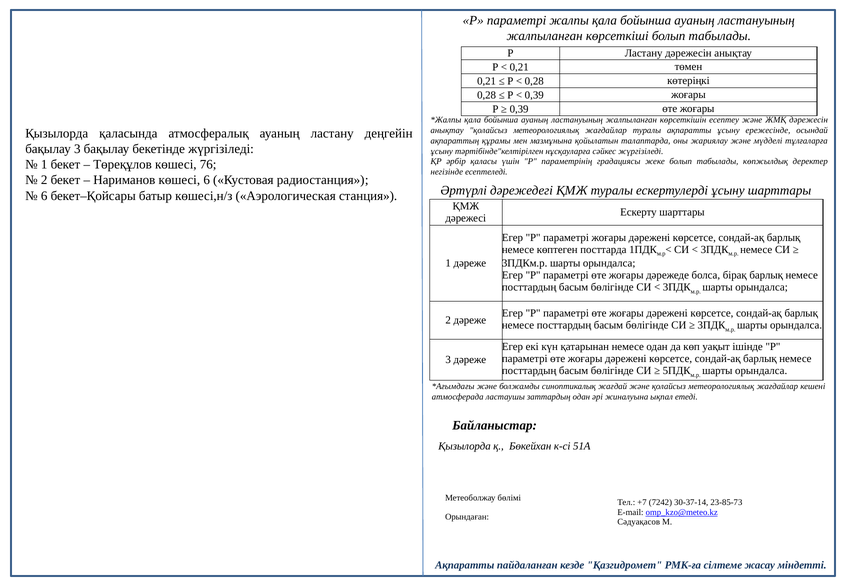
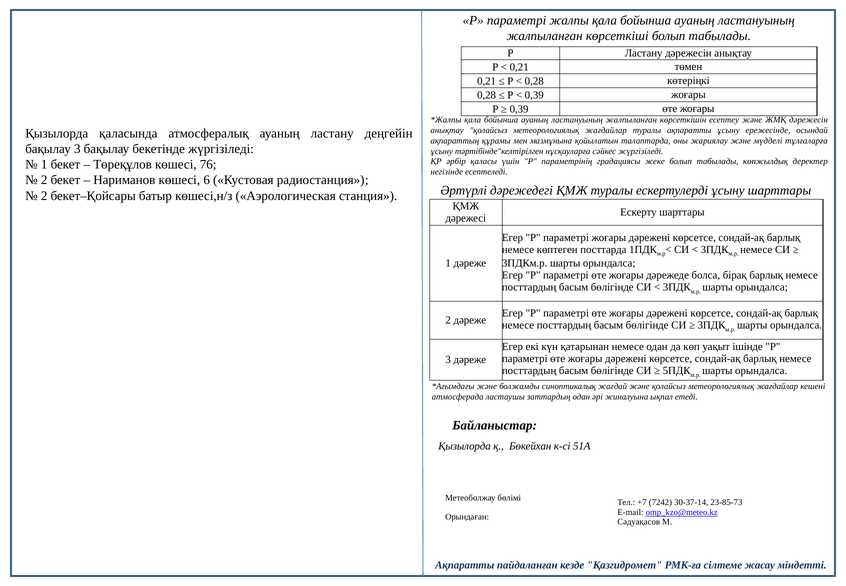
6: 6 -> 2 (44, 196)
